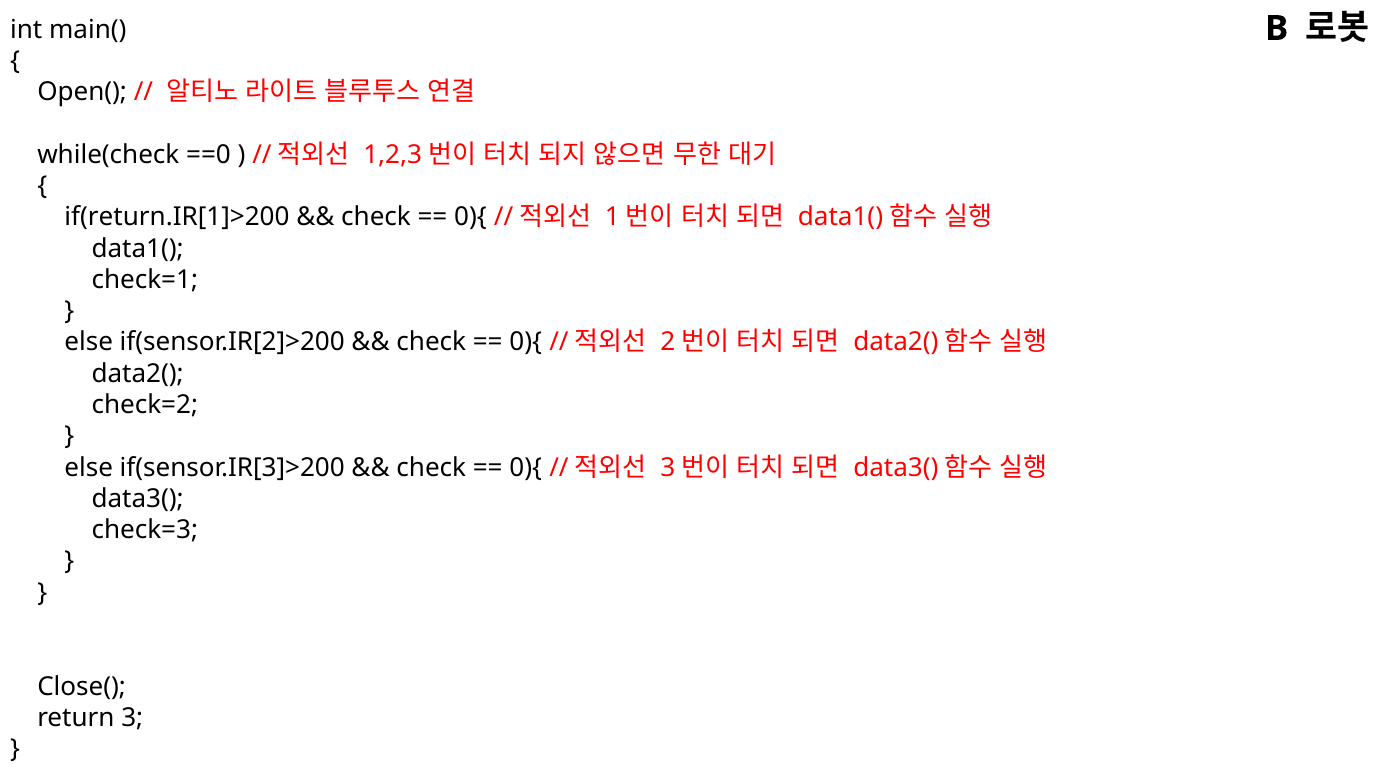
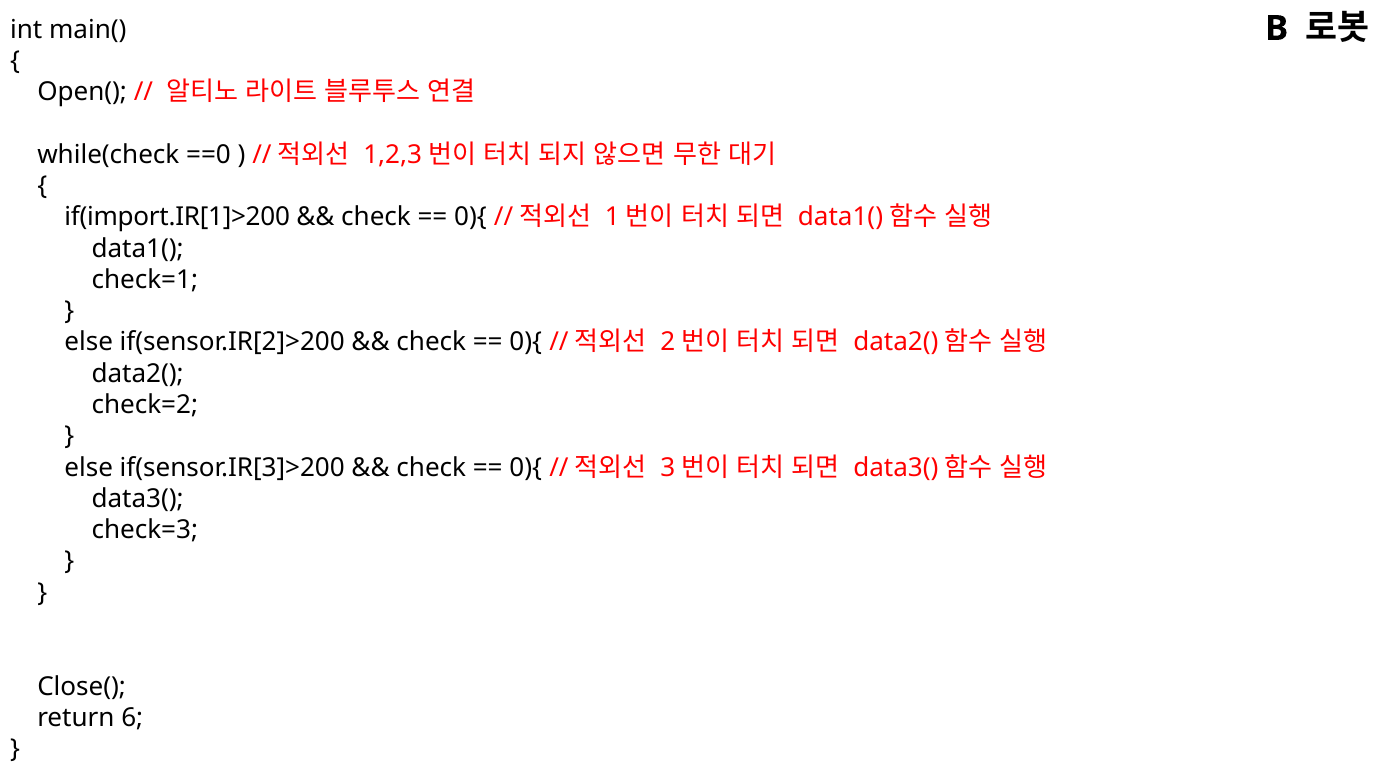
if(return.IR[1]>200: if(return.IR[1]>200 -> if(import.IR[1]>200 (177, 217)
3: 3 -> 6 (132, 718)
